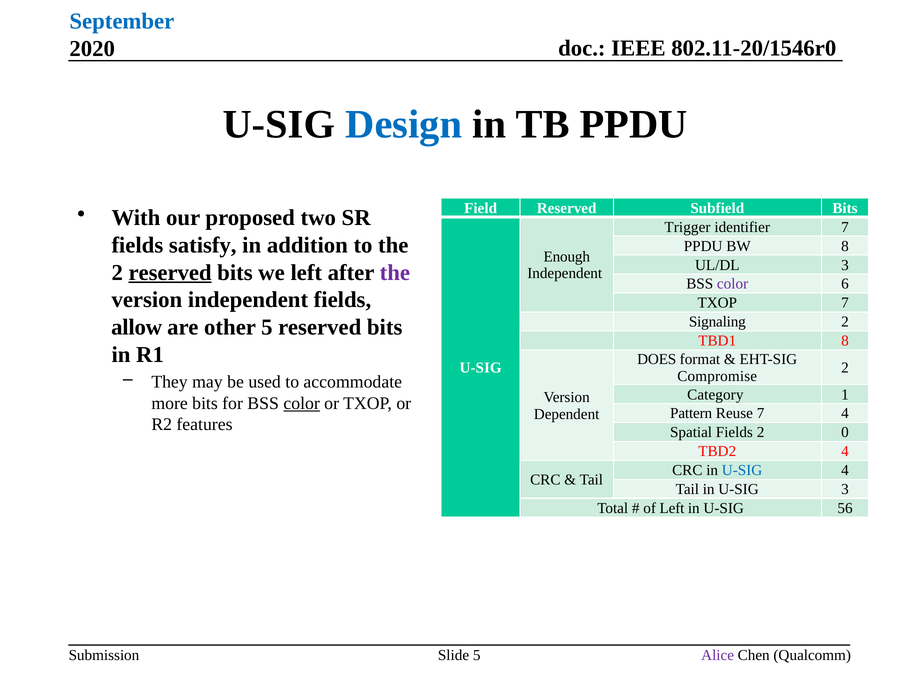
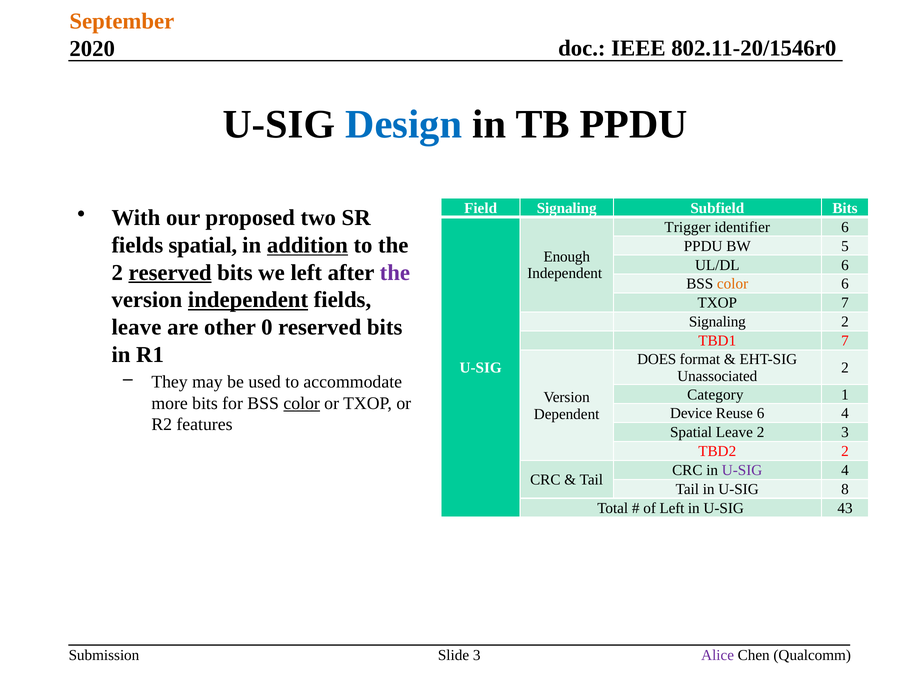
September colour: blue -> orange (122, 21)
Field Reserved: Reserved -> Signaling (567, 208)
identifier 7: 7 -> 6 (845, 227)
fields satisfy: satisfy -> spatial (203, 245)
addition underline: none -> present (307, 245)
BW 8: 8 -> 5 (845, 246)
UL/DL 3: 3 -> 6 (845, 265)
color colour: purple -> orange (733, 284)
independent underline: none -> present (248, 300)
allow: allow -> leave (136, 327)
other 5: 5 -> 0 (267, 327)
TBD1 8: 8 -> 7 (845, 341)
Compromise: Compromise -> Unassociated (717, 376)
Pattern: Pattern -> Device (691, 414)
Reuse 7: 7 -> 6 (761, 414)
Spatial Fields: Fields -> Leave (734, 433)
2 0: 0 -> 3 (845, 433)
TBD2 4: 4 -> 2 (845, 452)
U-SIG colour: blue -> purple (742, 471)
U-SIG 3: 3 -> 8 (845, 490)
56: 56 -> 43 (845, 508)
Slide 5: 5 -> 3 (477, 655)
